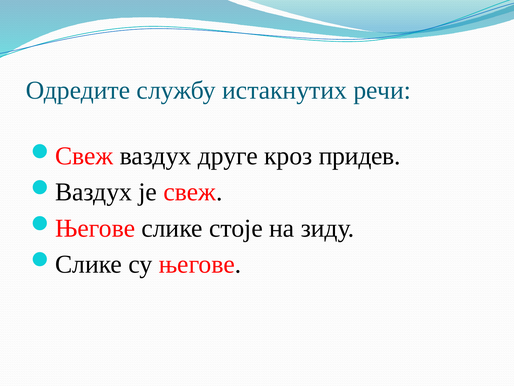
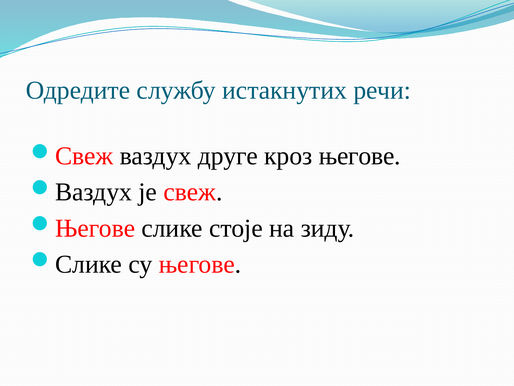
кроз придев: придев -> његове (360, 156)
